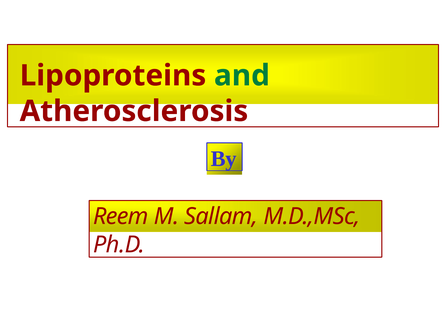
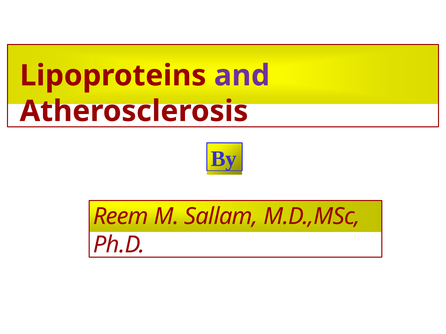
and colour: green -> purple (242, 76)
